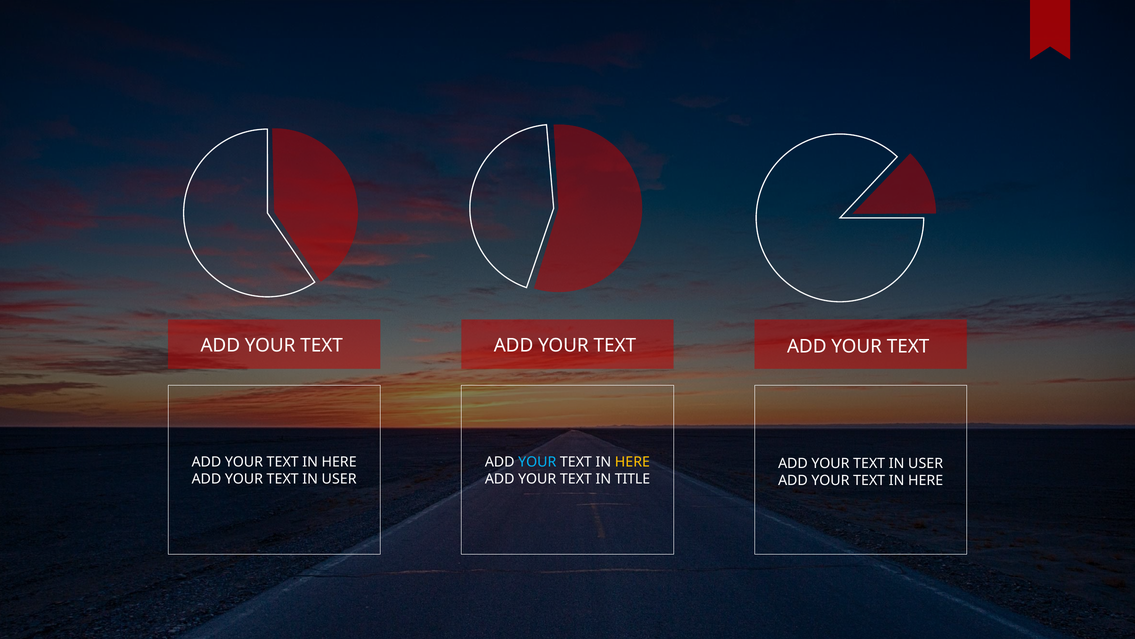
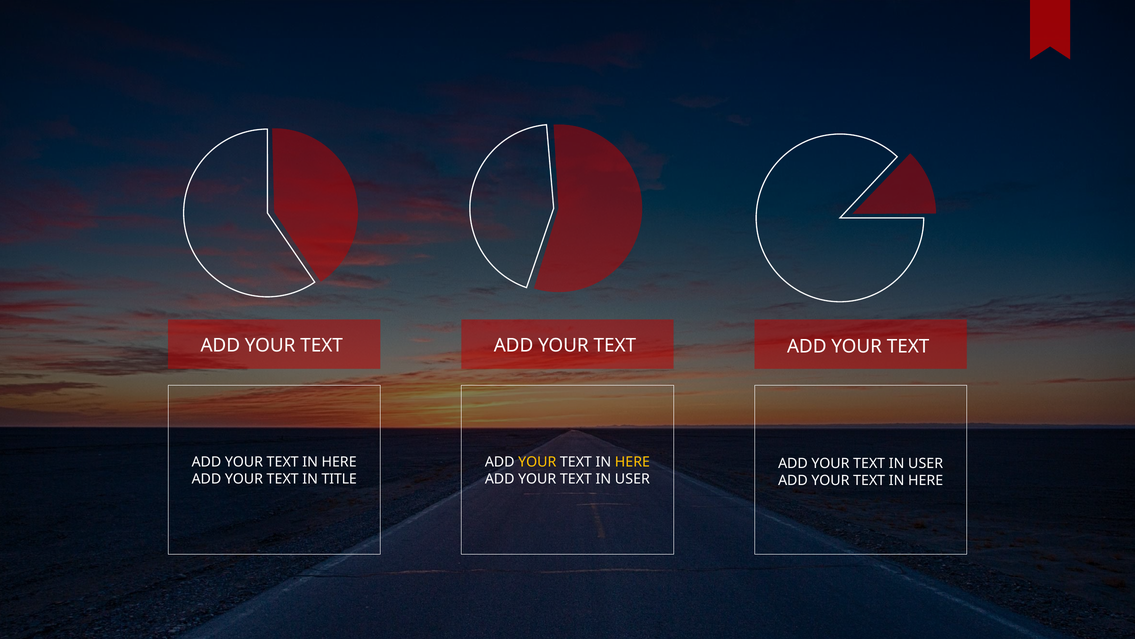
YOUR colour: light blue -> yellow (537, 461)
USER: USER -> TITLE (339, 478)
TITLE: TITLE -> USER (632, 478)
